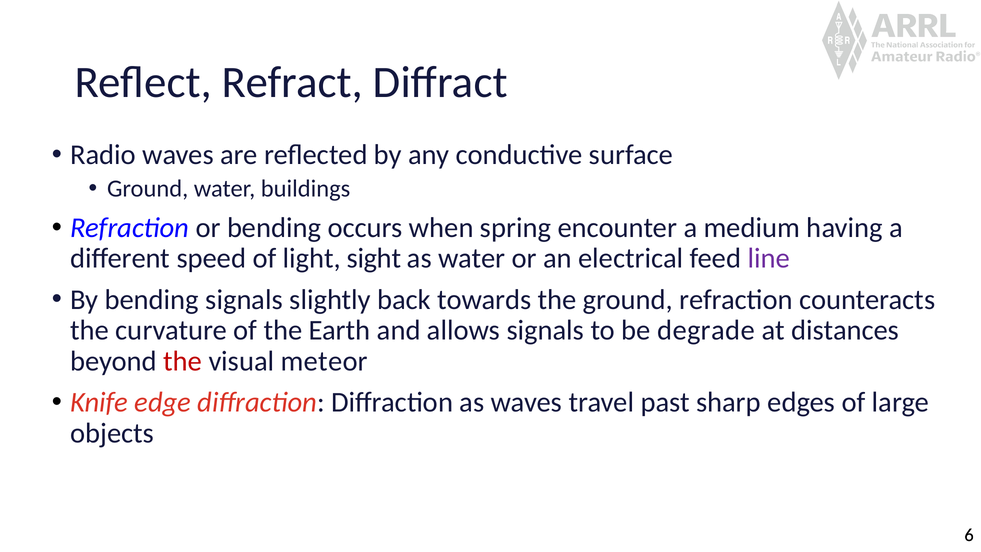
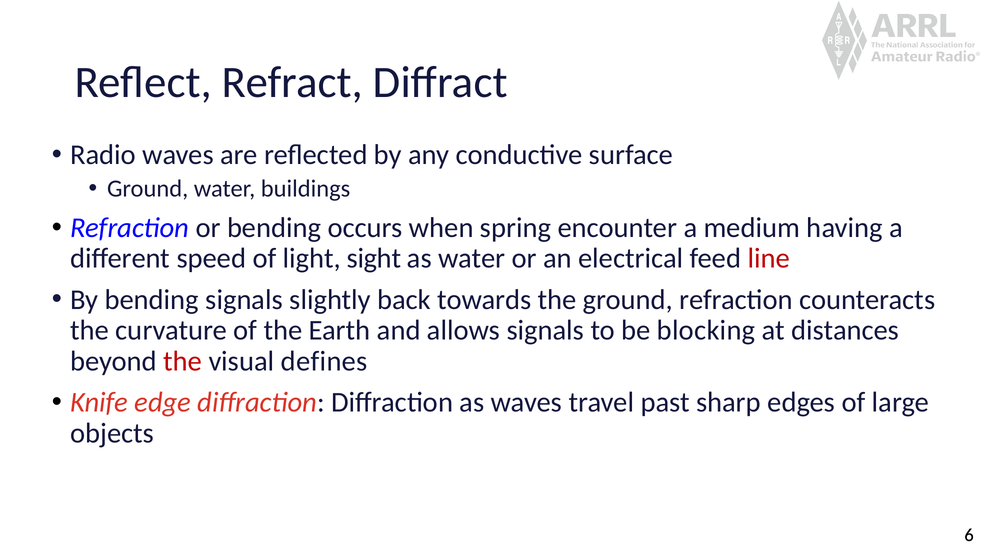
line colour: purple -> red (769, 258)
degrade: degrade -> blocking (706, 330)
meteor: meteor -> defines (324, 361)
